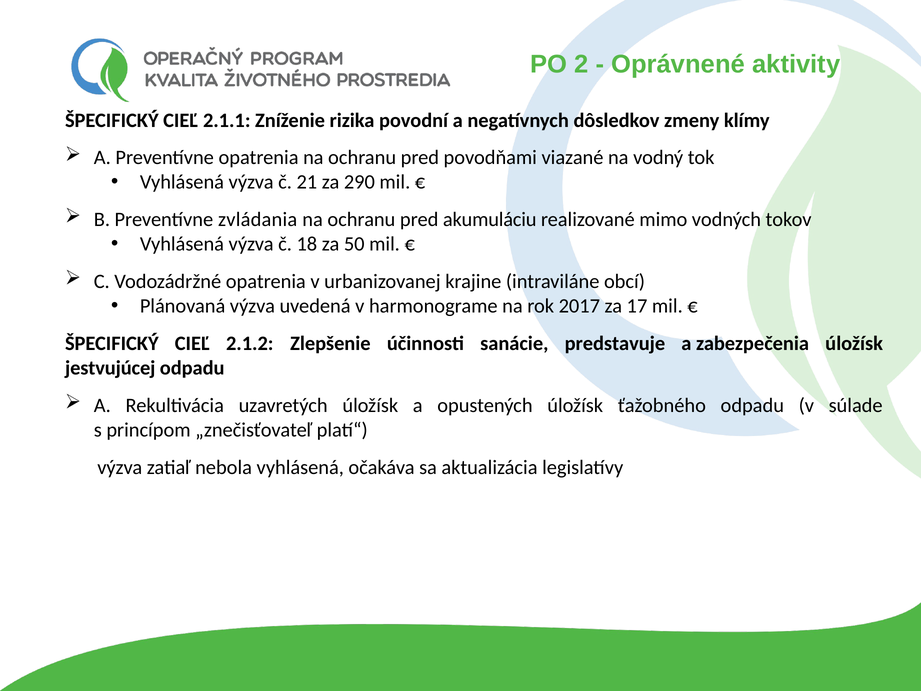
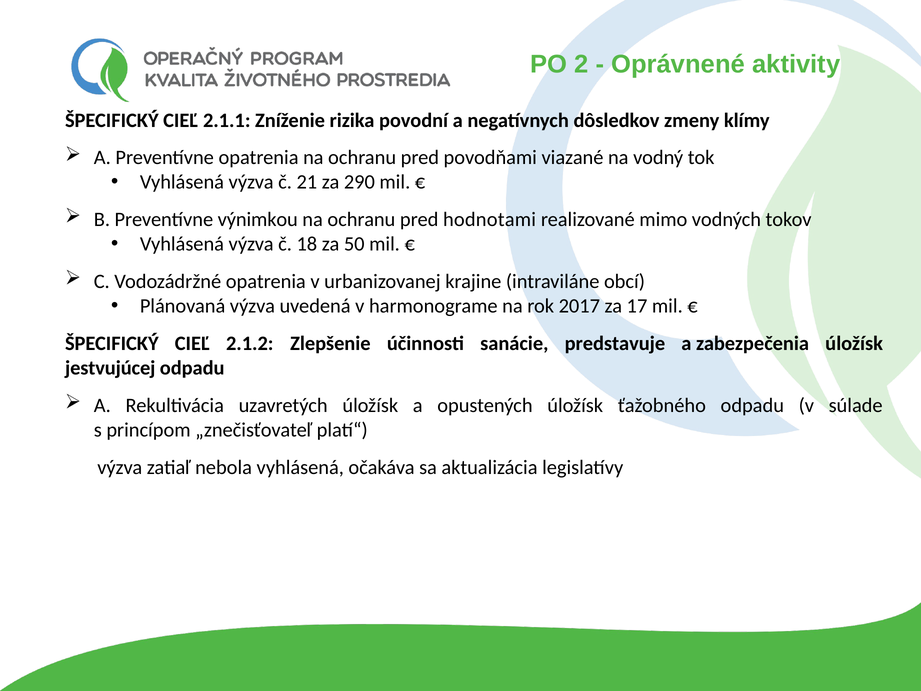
zvládania: zvládania -> výnimkou (258, 220)
akumuláciu: akumuláciu -> hodnotami (490, 220)
